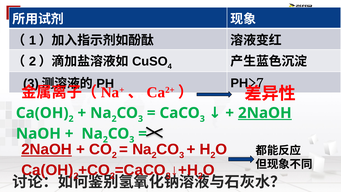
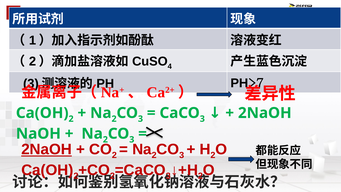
2NaOH underline: present -> none (265, 113)
